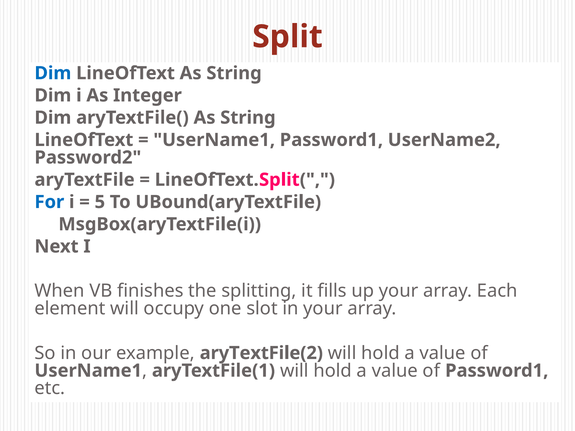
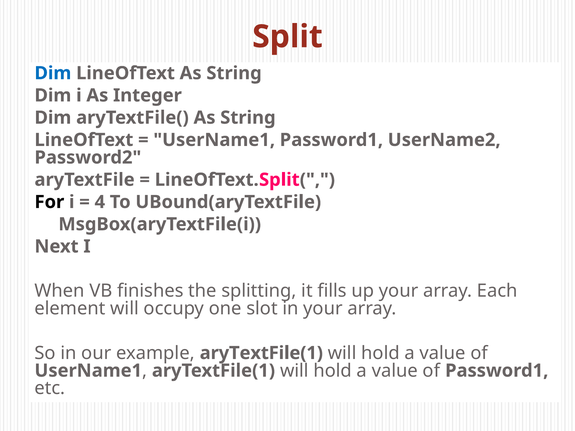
For colour: blue -> black (49, 202)
5: 5 -> 4 (100, 202)
example aryTextFile(2: aryTextFile(2 -> aryTextFile(1 (261, 353)
